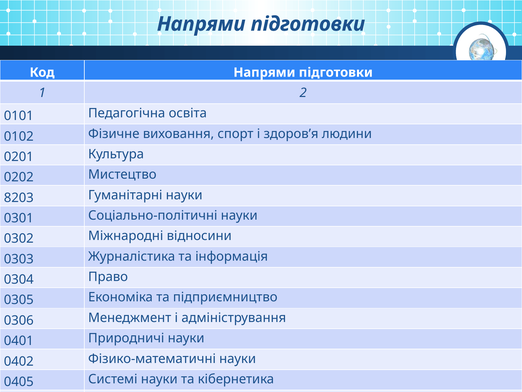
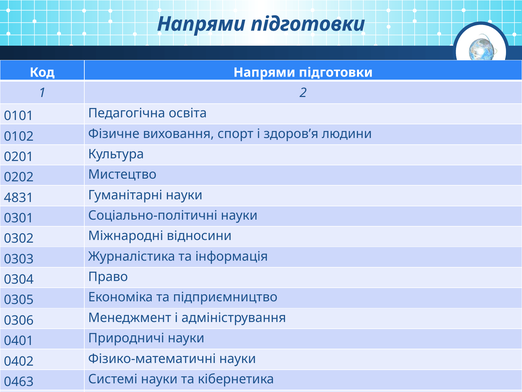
8203: 8203 -> 4831 (19, 197)
0405: 0405 -> 0463 (19, 381)
